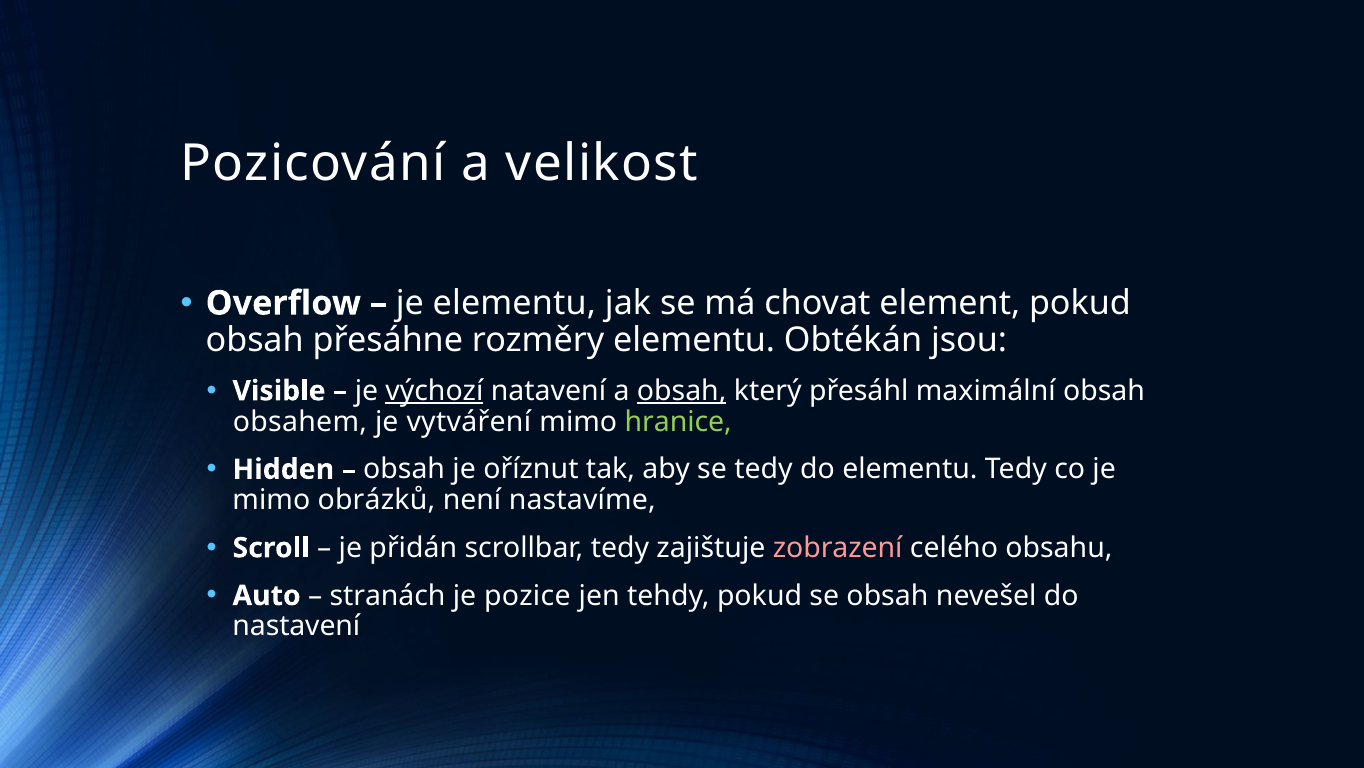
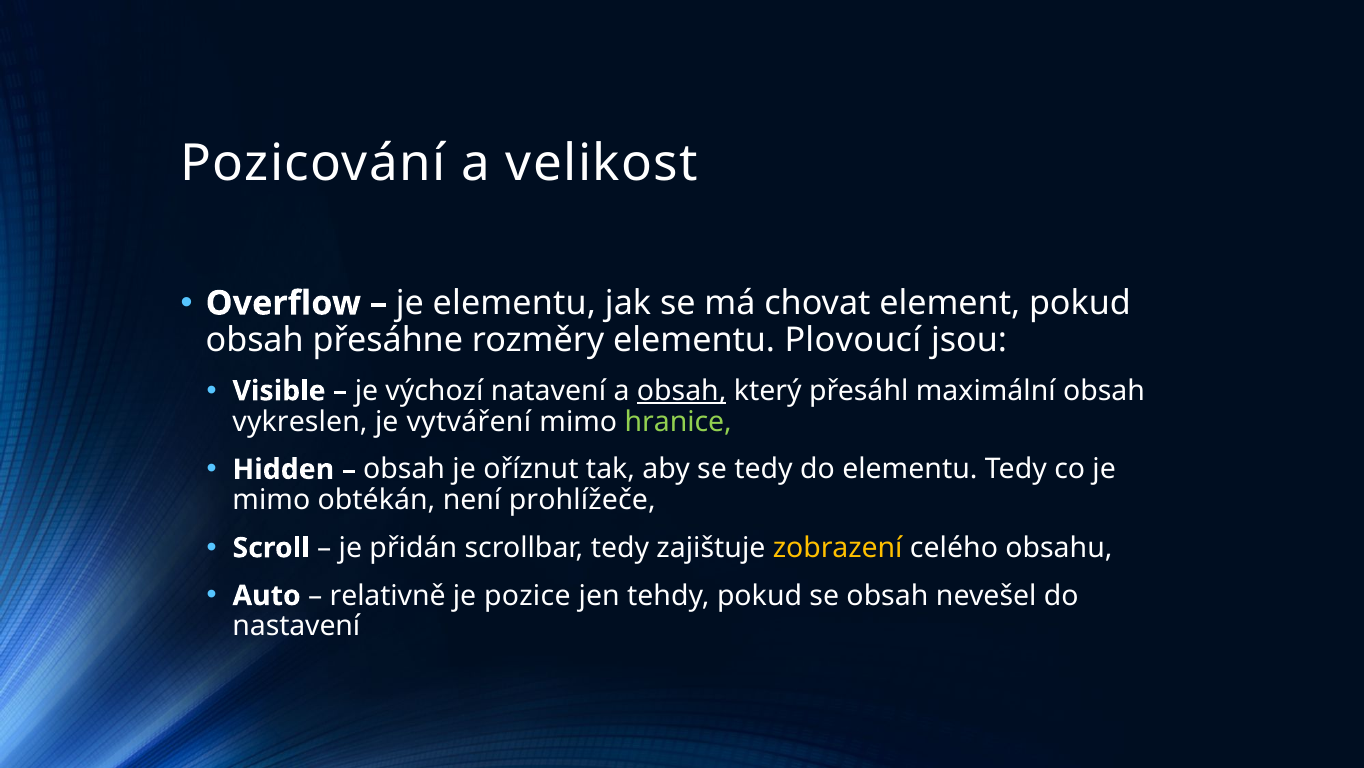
Obtékán: Obtékán -> Plovoucí (853, 340)
výchozí underline: present -> none (434, 391)
obsahem: obsahem -> vykreslen (300, 421)
obrázků: obrázků -> obtékán (376, 500)
nastavíme: nastavíme -> prohlížeče (582, 500)
zobrazení colour: pink -> yellow (838, 548)
stranách: stranách -> relativně (388, 595)
